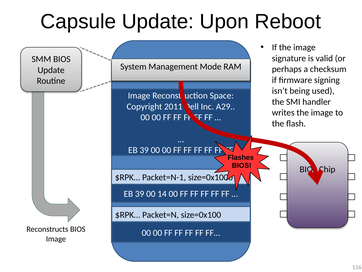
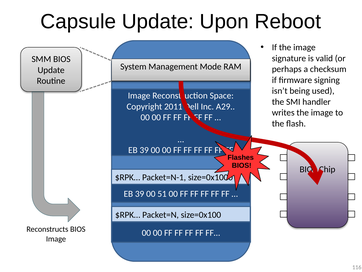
14: 14 -> 51 (162, 194)
